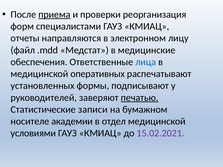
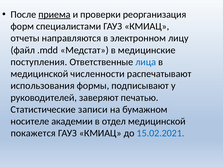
обеспечения: обеспечения -> поступления (39, 62)
оперативных: оперативных -> численности (98, 74)
установленных: установленных -> использования (43, 86)
печатью underline: present -> none (140, 98)
условиями: условиями -> покажется (33, 133)
15.02.2021 colour: purple -> blue (161, 133)
